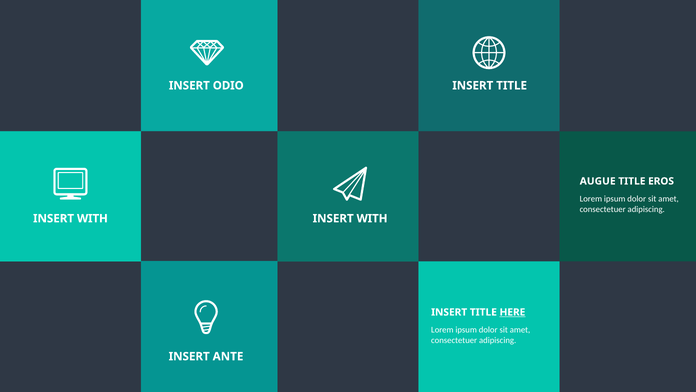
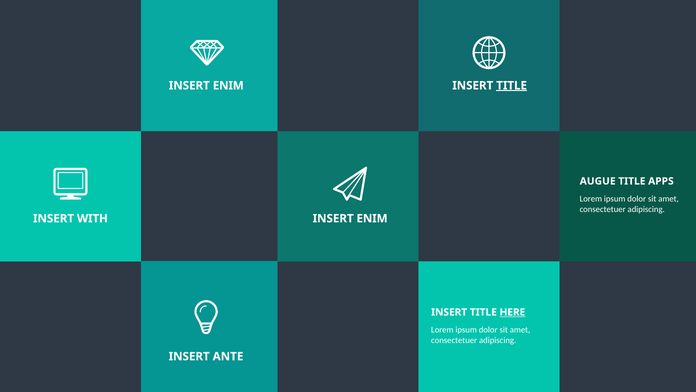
ODIO: ODIO -> ENIM (228, 85)
TITLE underline: none -> present (512, 85)
EROS: EROS -> APPS (661, 181)
WITH: WITH -> ENIM (372, 218)
